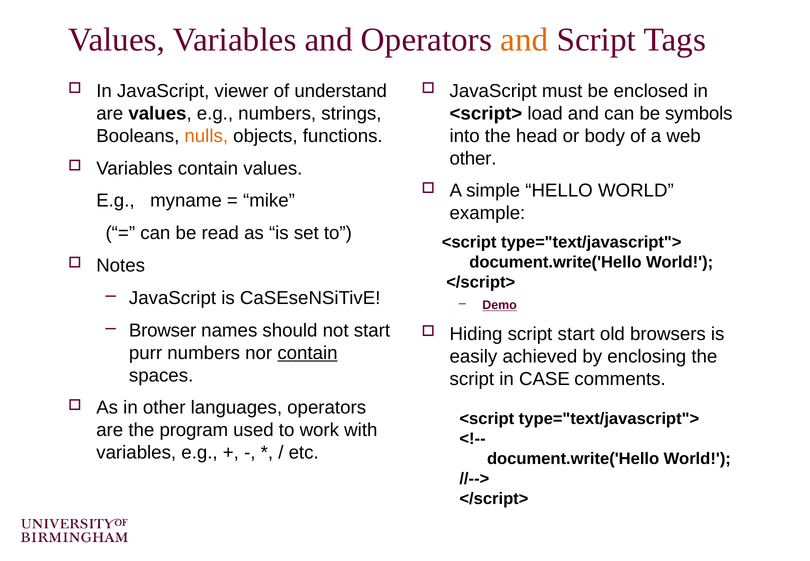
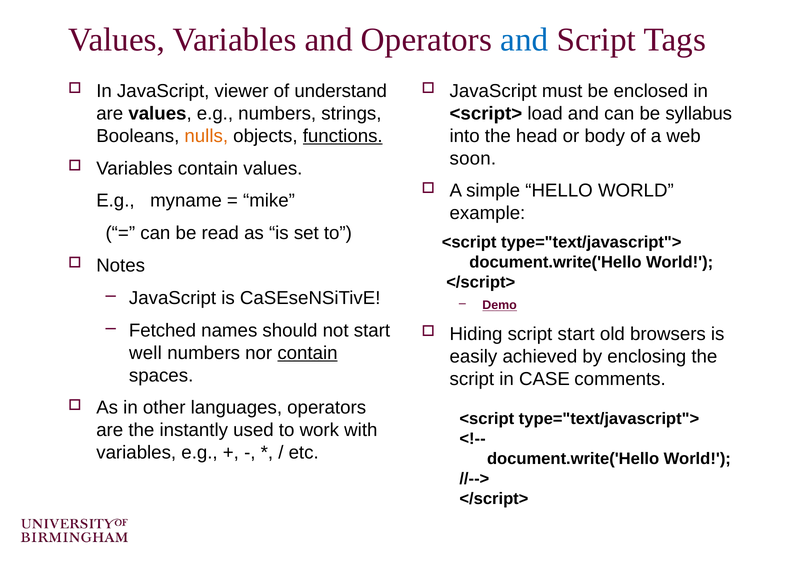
and colour: orange -> blue (524, 40)
symbols: symbols -> syllabus (699, 113)
functions underline: none -> present (343, 136)
other: other -> soon (473, 158)
Browser: Browser -> Fetched (163, 330)
purr: purr -> well (145, 353)
program: program -> instantly (194, 430)
